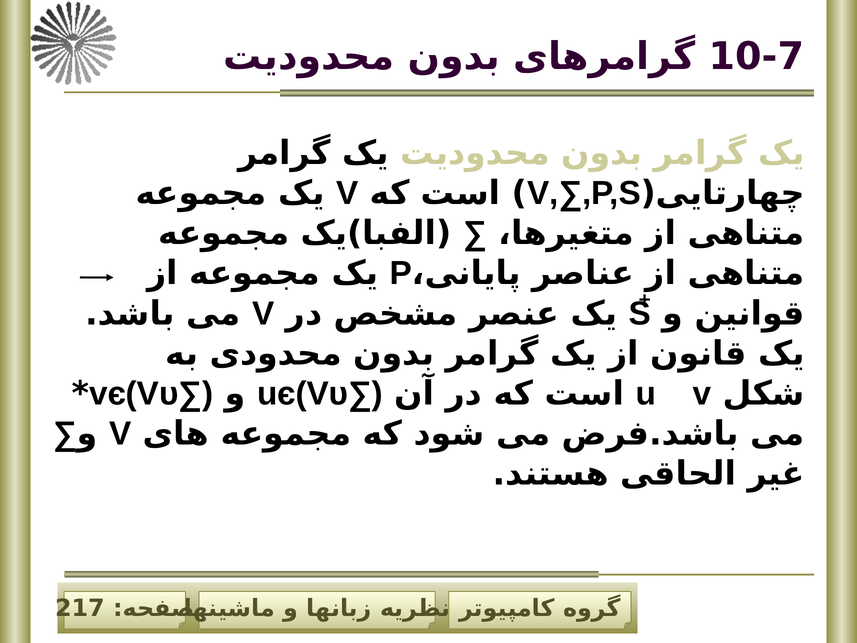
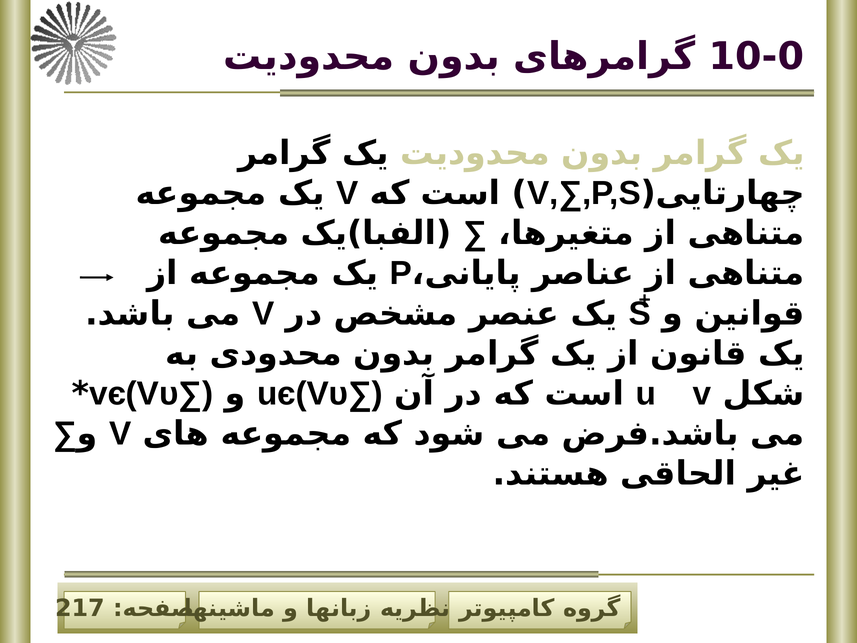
10-7: 10-7 -> 10-0 (756, 57)
